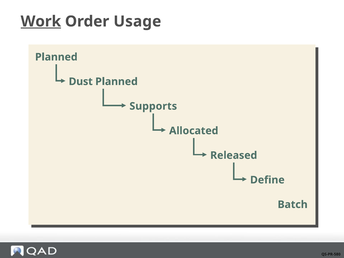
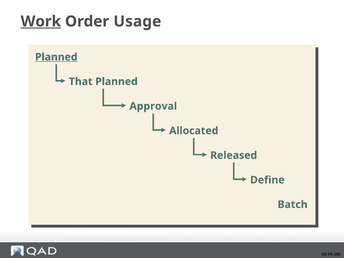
Planned underline: none -> present (56, 57)
Dust: Dust -> That (81, 82)
Supports: Supports -> Approval (153, 106)
